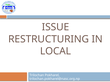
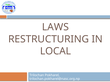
ISSUE: ISSUE -> LAWS (55, 27)
